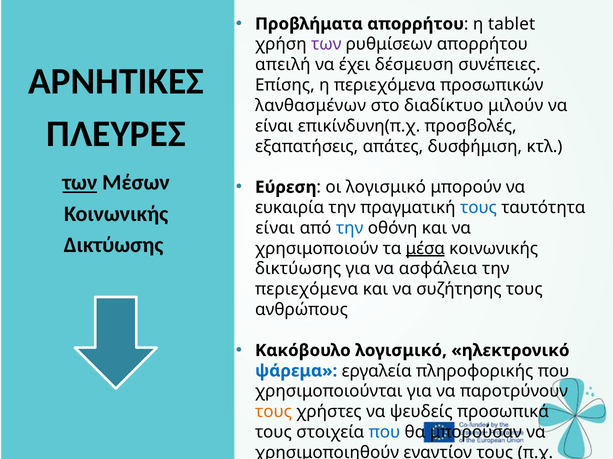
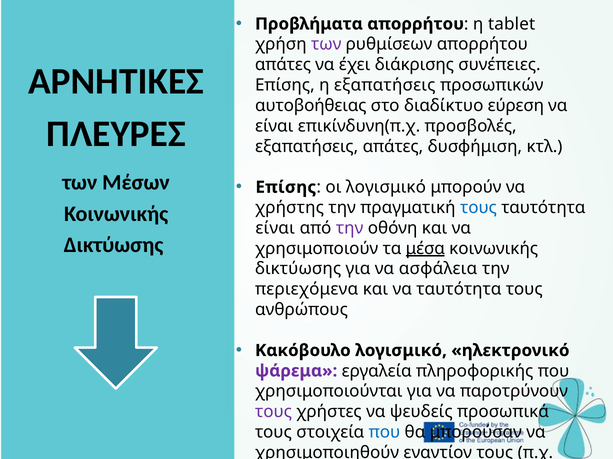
απειλή: απειλή -> απάτες (283, 65)
δέσμευση: δέσμευση -> διάκρισης (414, 65)
η περιεχόμενα: περιεχόμενα -> εξαπατήσεις (385, 85)
λανθασμένων: λανθασμένων -> αυτοβοήθειας (311, 106)
μιλούν: μιλούν -> εύρεση (516, 106)
των underline: present -> none (80, 183)
Εύρεση: Εύρεση -> Επίσης (286, 188)
ευκαιρία: ευκαιρία -> χρήστης (290, 208)
την colour: blue -> purple (350, 228)
να συζήτησης: συζήτησης -> ταυτότητα (459, 290)
ψάρεμα colour: blue -> purple (296, 371)
τους colour: orange -> purple (274, 412)
